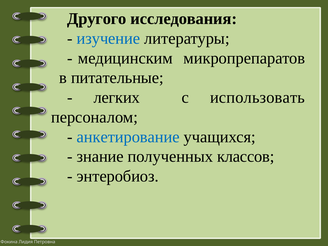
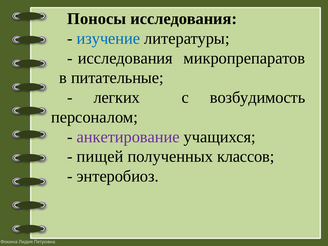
Другого: Другого -> Поносы (97, 19)
медицинским: медицинским -> исследования (125, 58)
использовать: использовать -> возбудимость (258, 98)
анкетирование colour: blue -> purple (128, 137)
знание: знание -> пищей (100, 157)
